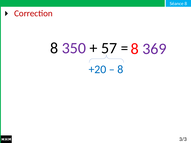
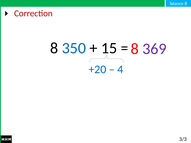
350 colour: purple -> blue (74, 48)
57: 57 -> 15 (109, 48)
8: 8 -> 4 (120, 69)
